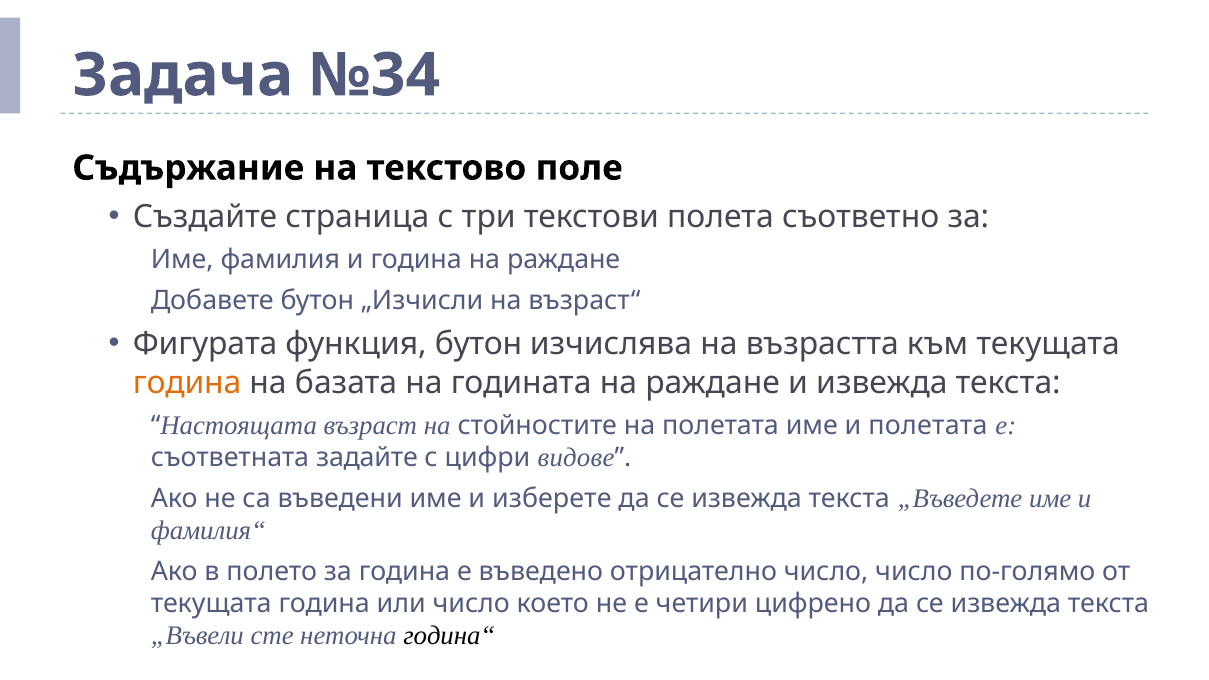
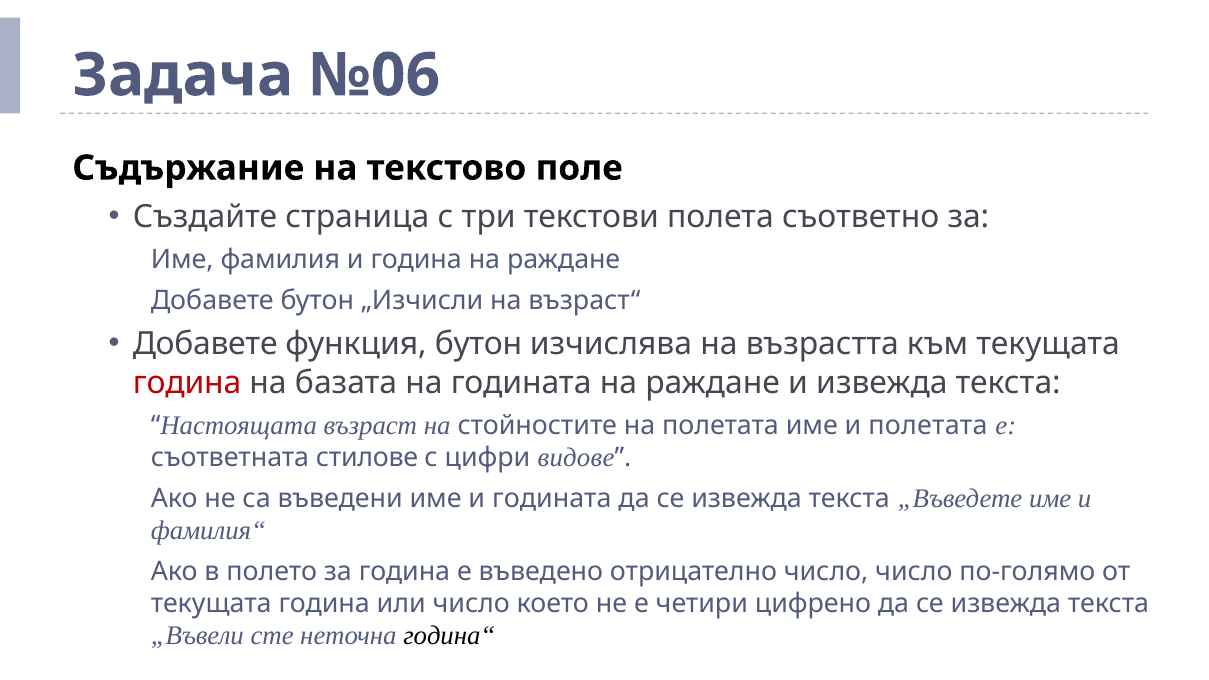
№34: №34 -> №06 (374, 75)
Фигурата: Фигурата -> Добавете (205, 344)
година colour: orange -> red (187, 383)
задайте: задайте -> стилове (367, 458)
и изберете: изберете -> годината (552, 499)
